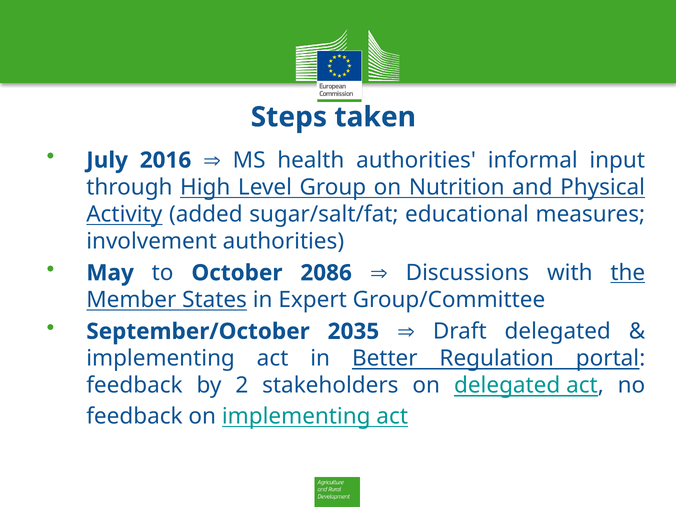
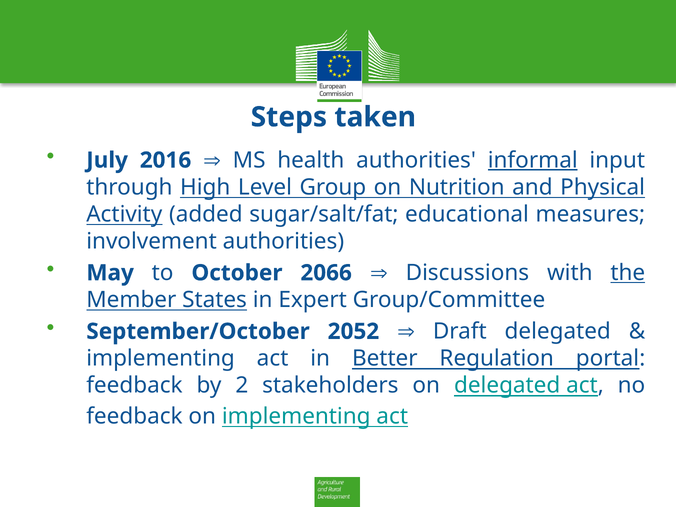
informal underline: none -> present (533, 160)
2086: 2086 -> 2066 (326, 273)
2035: 2035 -> 2052 (353, 331)
